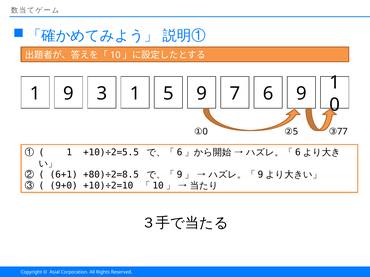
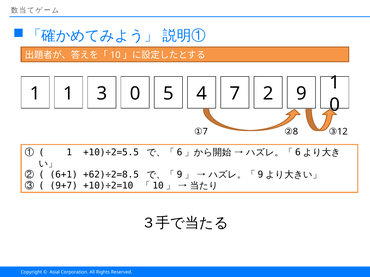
1 9: 9 -> 1 (69, 94)
3 1: 1 -> 0 (135, 94)
5 9: 9 -> 4 (202, 94)
6: 6 -> 2 (268, 94)
0: 0 -> 7 (205, 132)
5: 5 -> 8 (295, 132)
77: 77 -> 12 (342, 132)
+80)÷2=8.5: +80)÷2=8.5 -> +62)÷2=8.5 (111, 175)
9+0: 9+0 -> 9+7 (64, 186)
